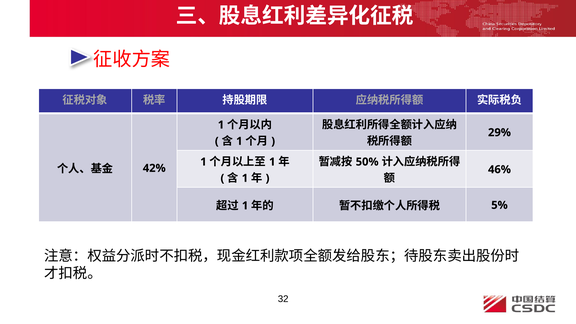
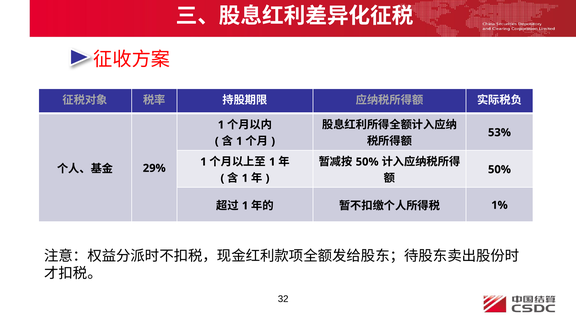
29%: 29% -> 53% (499, 133)
42%: 42% -> 29% (154, 168)
46%: 46% -> 50% (499, 169)
5%: 5% -> 1% (499, 205)
